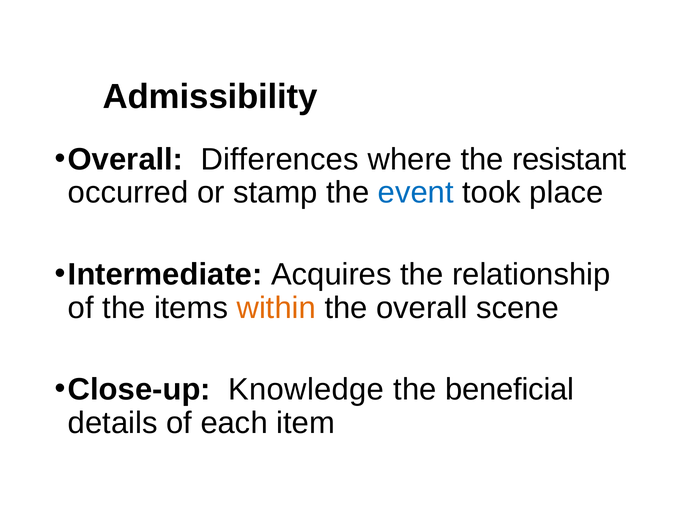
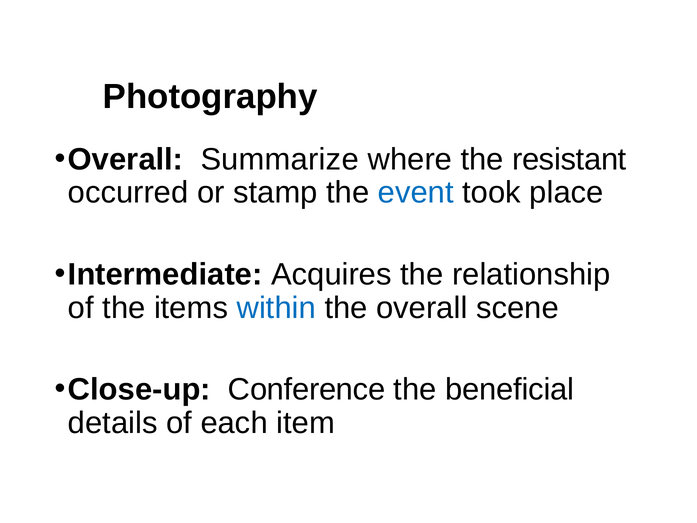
Admissibility: Admissibility -> Photography (210, 96)
Differences: Differences -> Summarize (280, 159)
within colour: orange -> blue (276, 308)
Knowledge: Knowledge -> Conference (307, 389)
